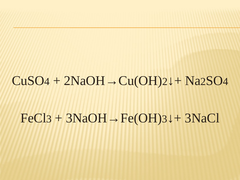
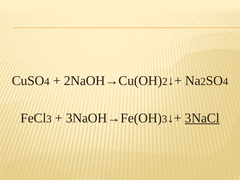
3NaCl underline: none -> present (202, 118)
